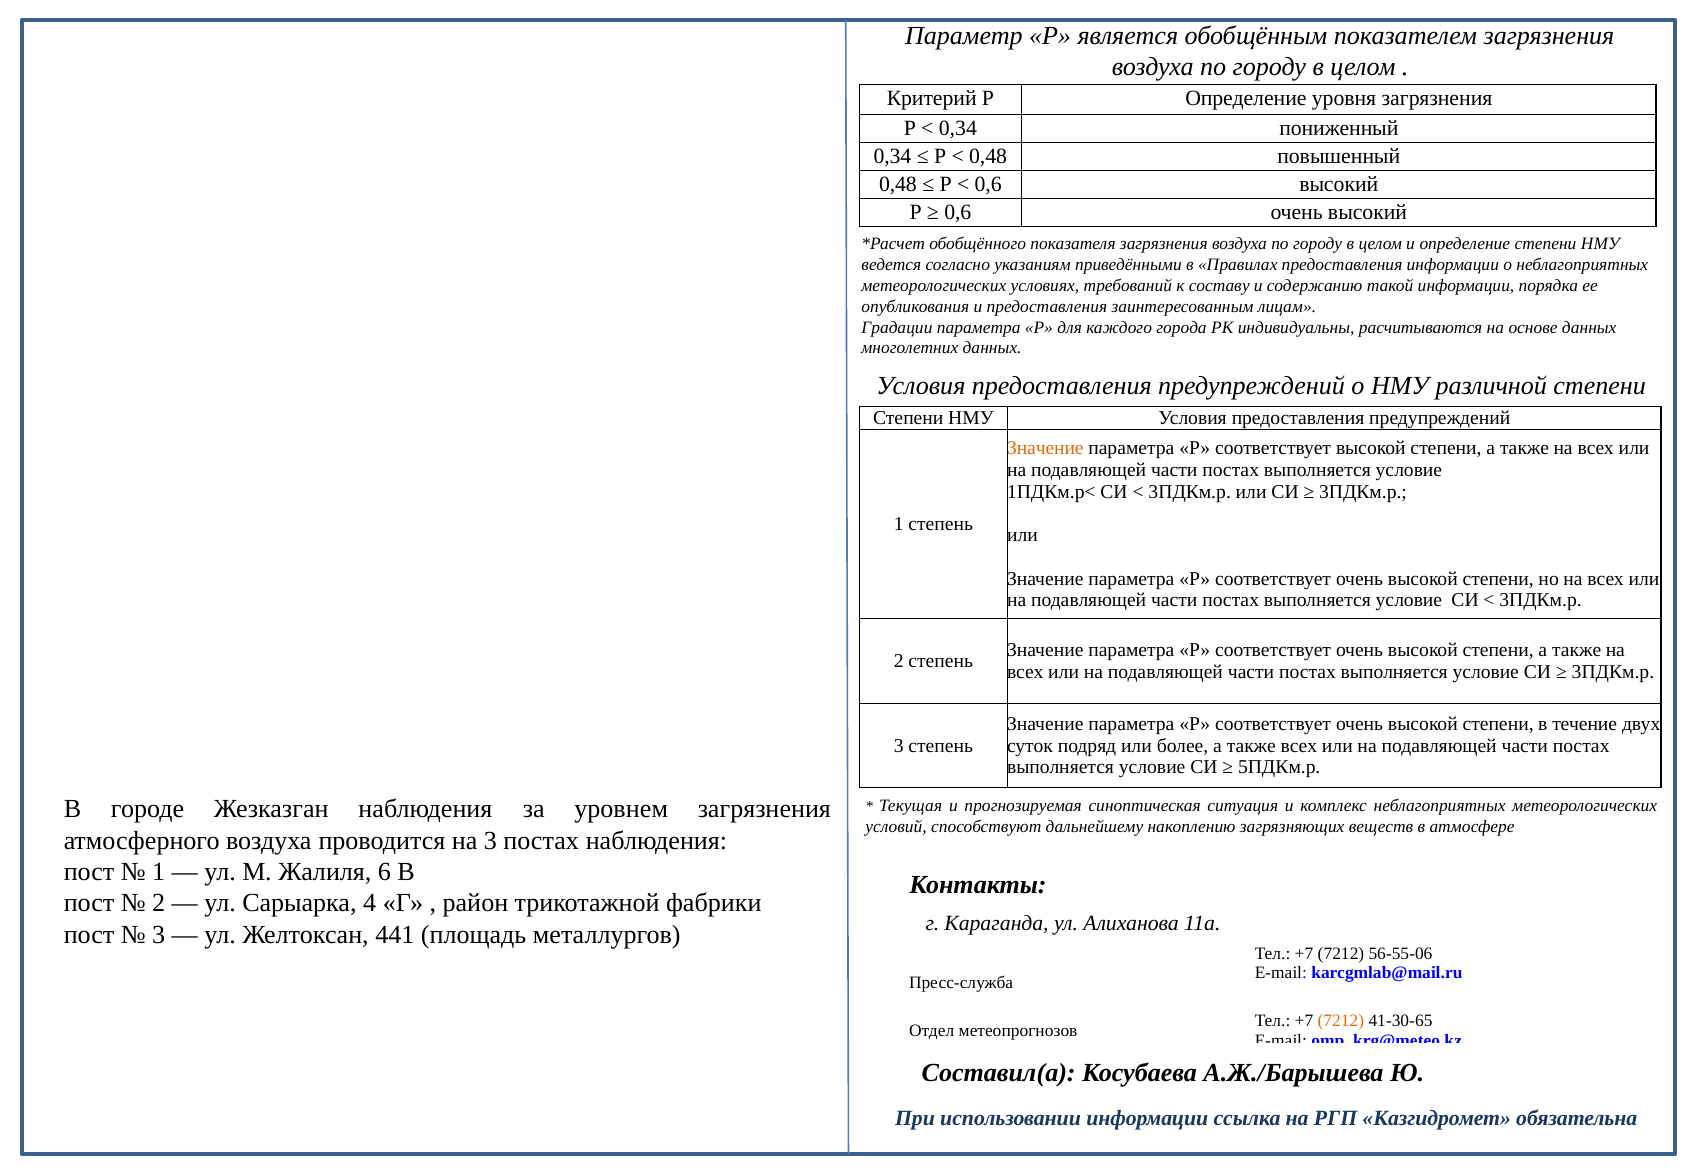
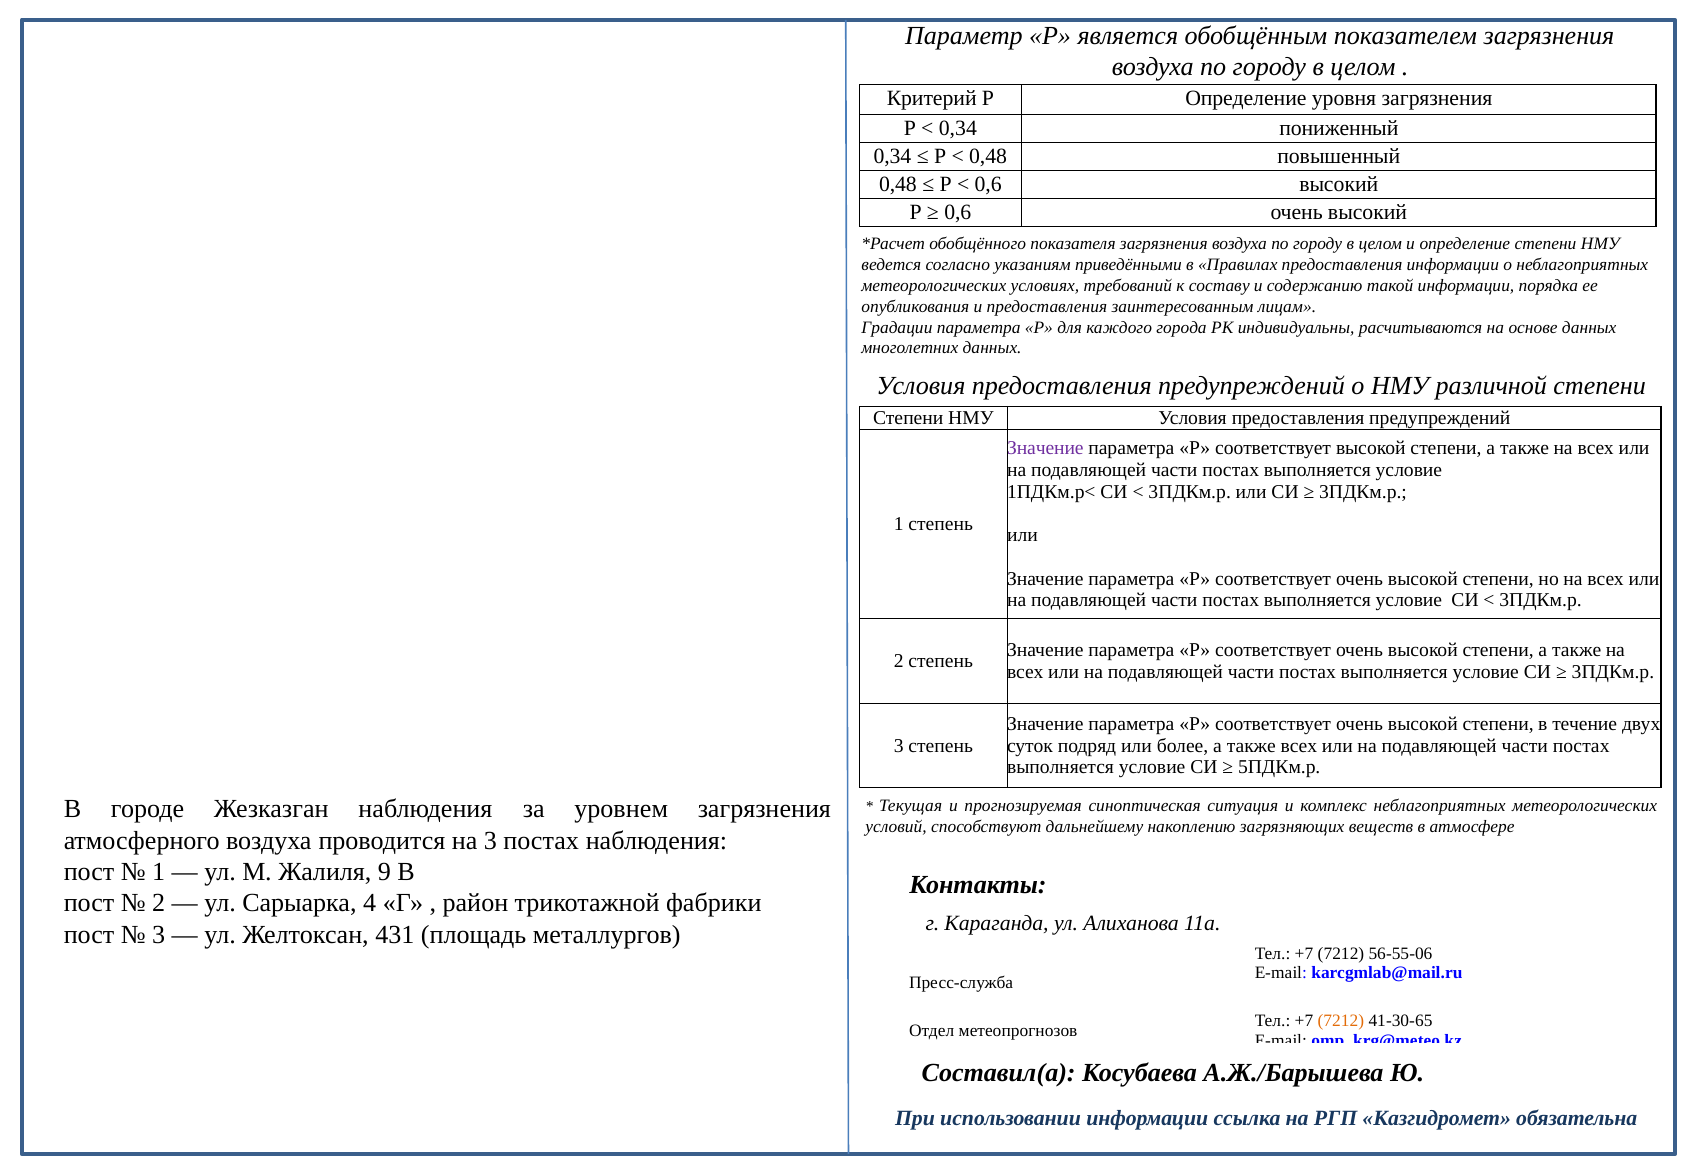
Значение colour: orange -> purple (1045, 449)
6: 6 -> 9 (384, 873)
441: 441 -> 431 (395, 935)
